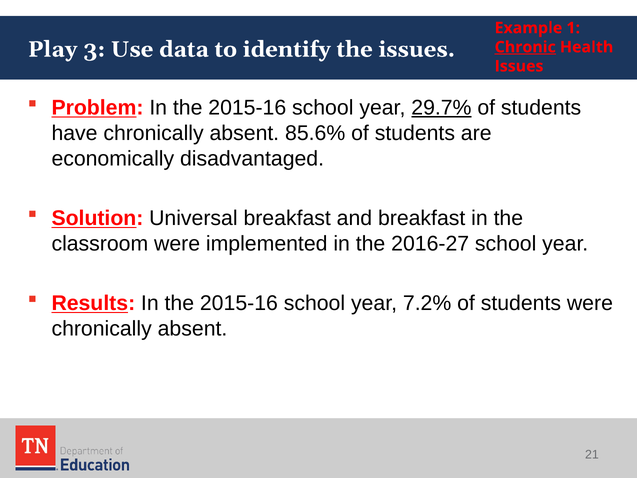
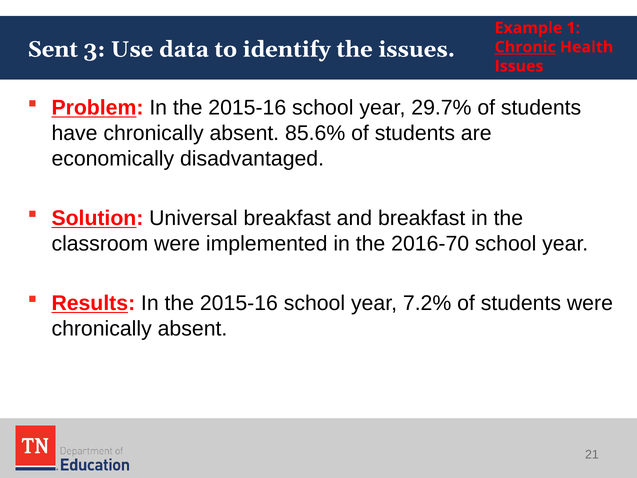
Play: Play -> Sent (53, 49)
29.7% underline: present -> none (441, 108)
2016-27: 2016-27 -> 2016-70 (430, 244)
